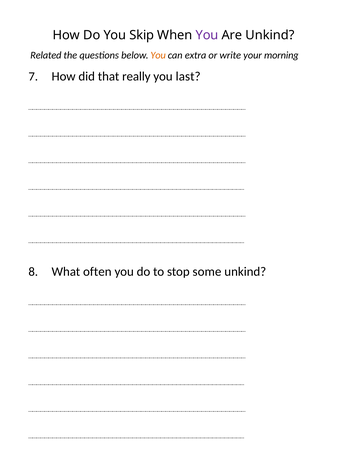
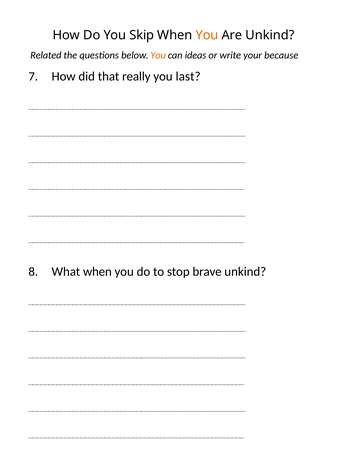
You colour: purple -> orange (207, 35)
extra: extra -> ideas (196, 55)
morning: morning -> because (281, 55)
What often: often -> when (97, 272)
some: some -> brave (207, 272)
